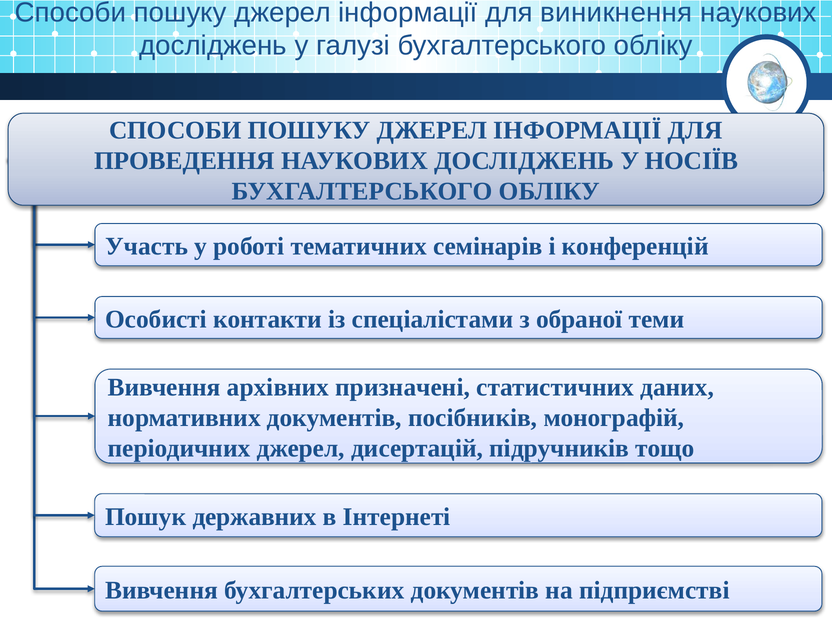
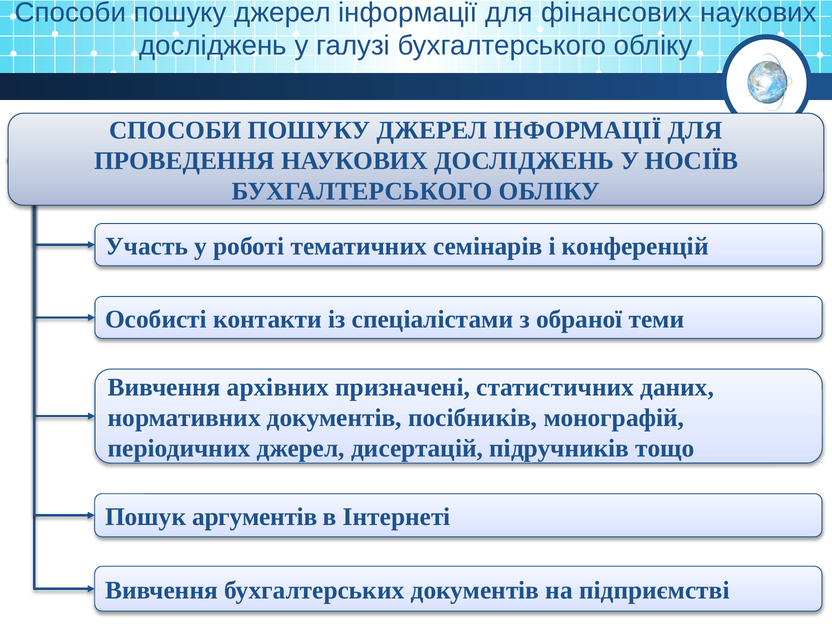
виникнення: виникнення -> фінансових (616, 13)
державних: державних -> аргументів (255, 517)
